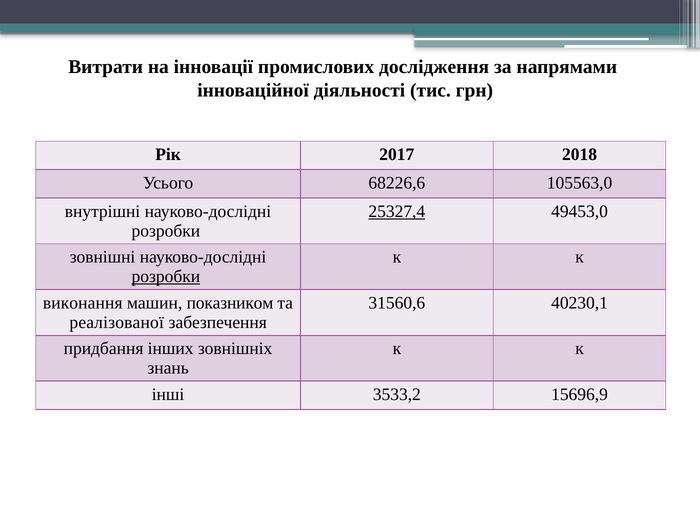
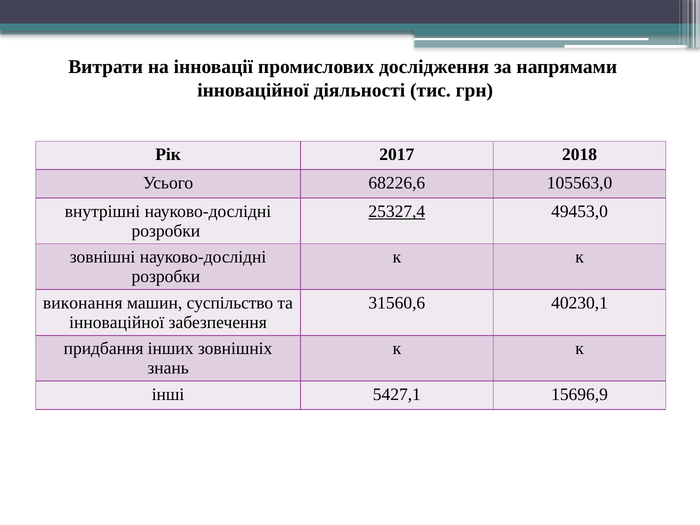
розробки underline: present -> none (166, 277)
показником: показником -> суспільство (230, 303)
реалізованої: реалізованої -> інноваційної (117, 322)
3533,2: 3533,2 -> 5427,1 (397, 394)
